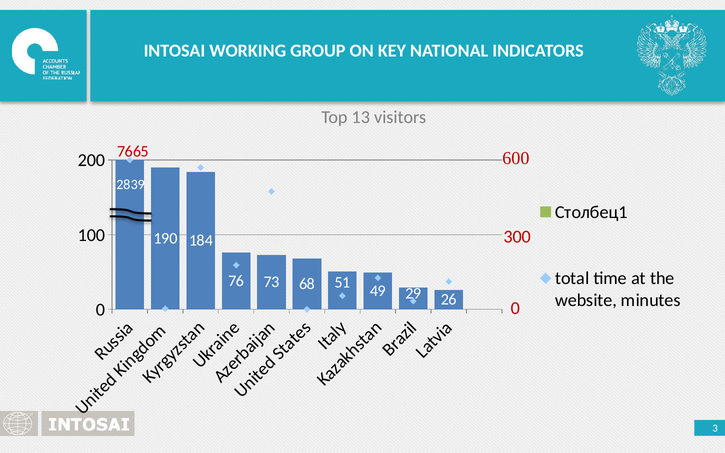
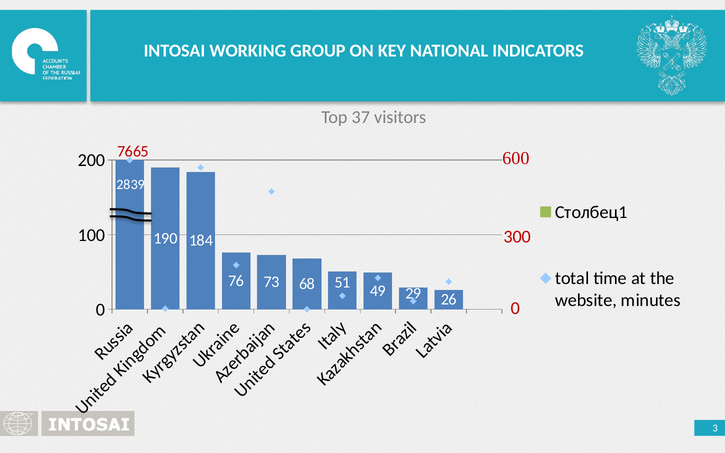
13: 13 -> 37 (361, 117)
